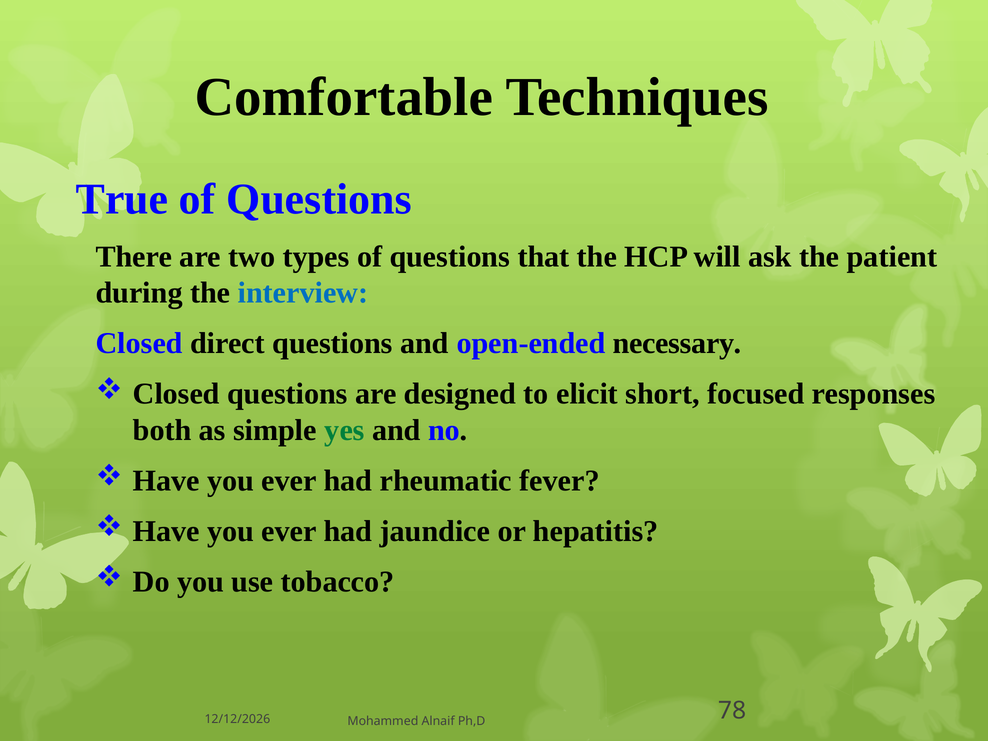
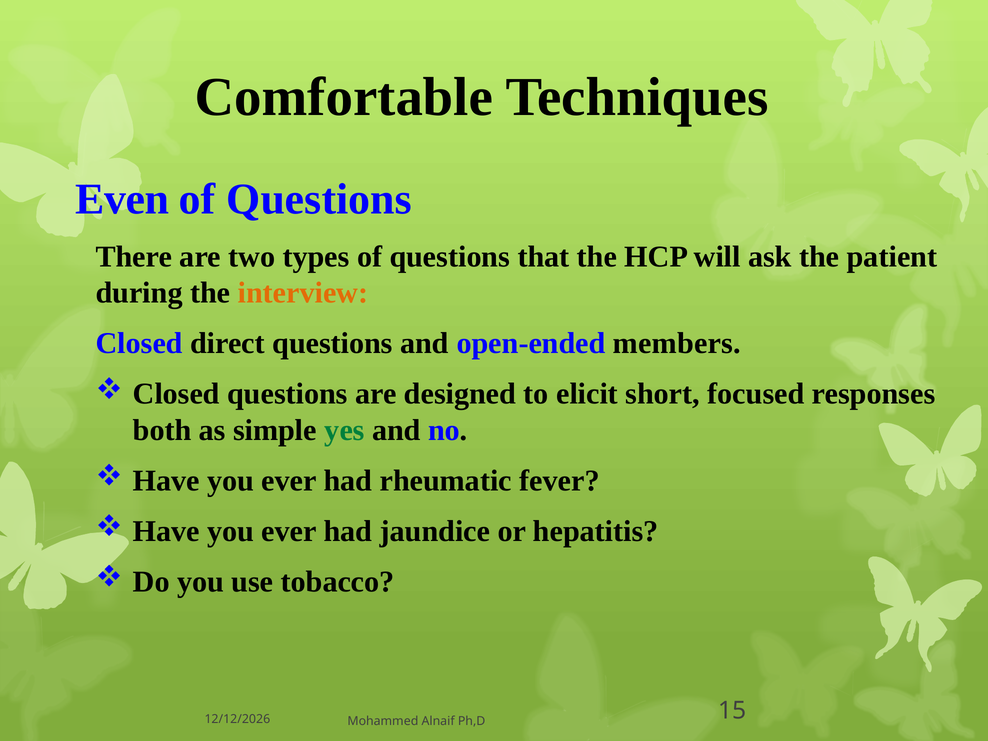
True: True -> Even (122, 199)
interview colour: blue -> orange (303, 293)
necessary: necessary -> members (677, 344)
78: 78 -> 15 (732, 711)
